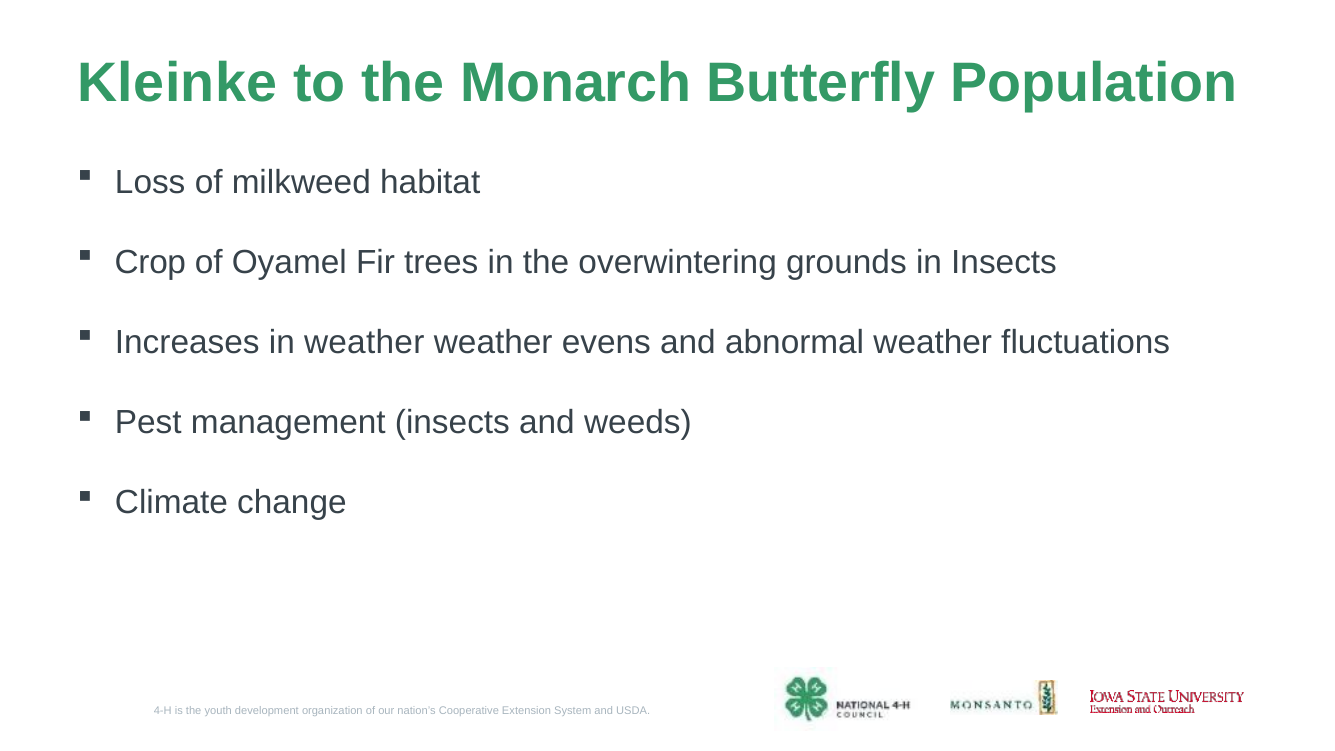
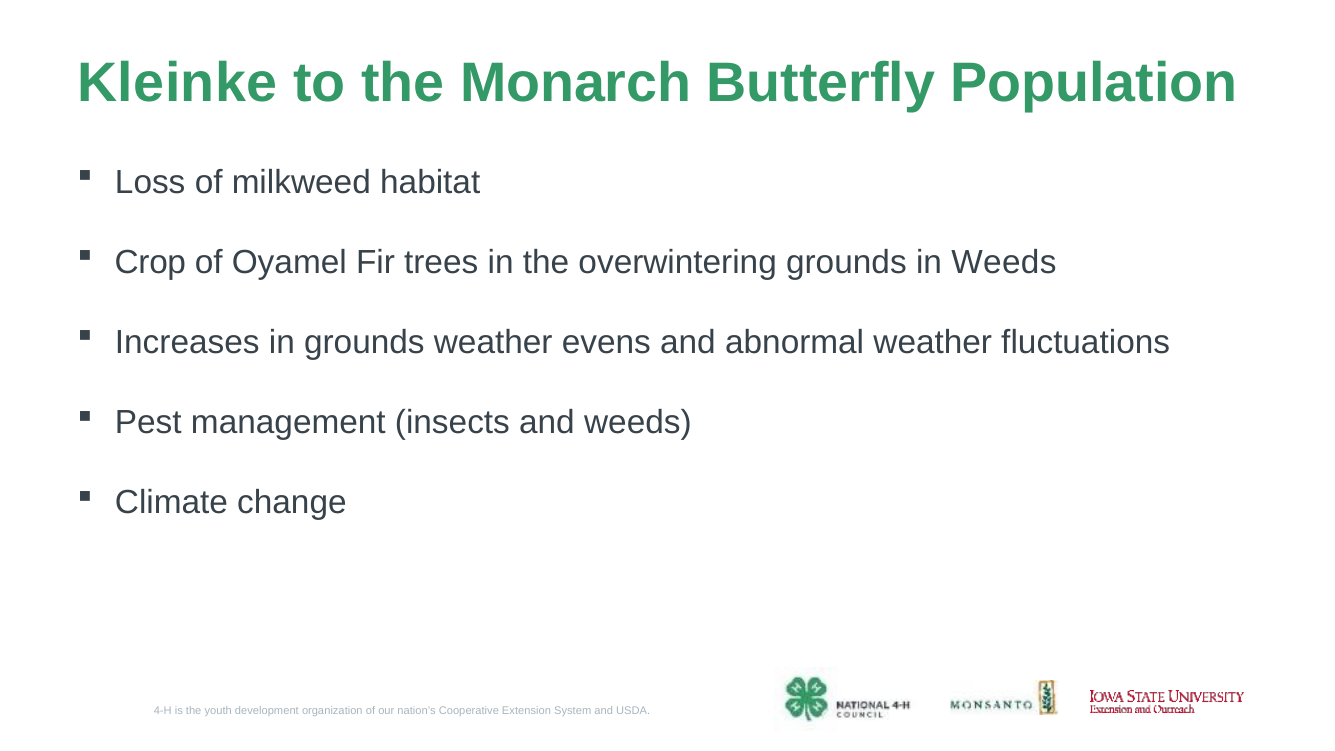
in Insects: Insects -> Weeds (1004, 262)
in weather: weather -> grounds (364, 342)
